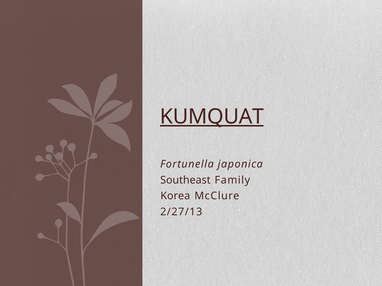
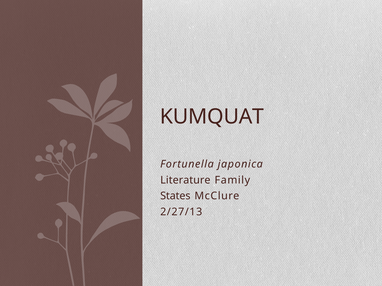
KUMQUAT underline: present -> none (212, 117)
Southeast: Southeast -> Literature (185, 180)
Korea: Korea -> States (175, 196)
